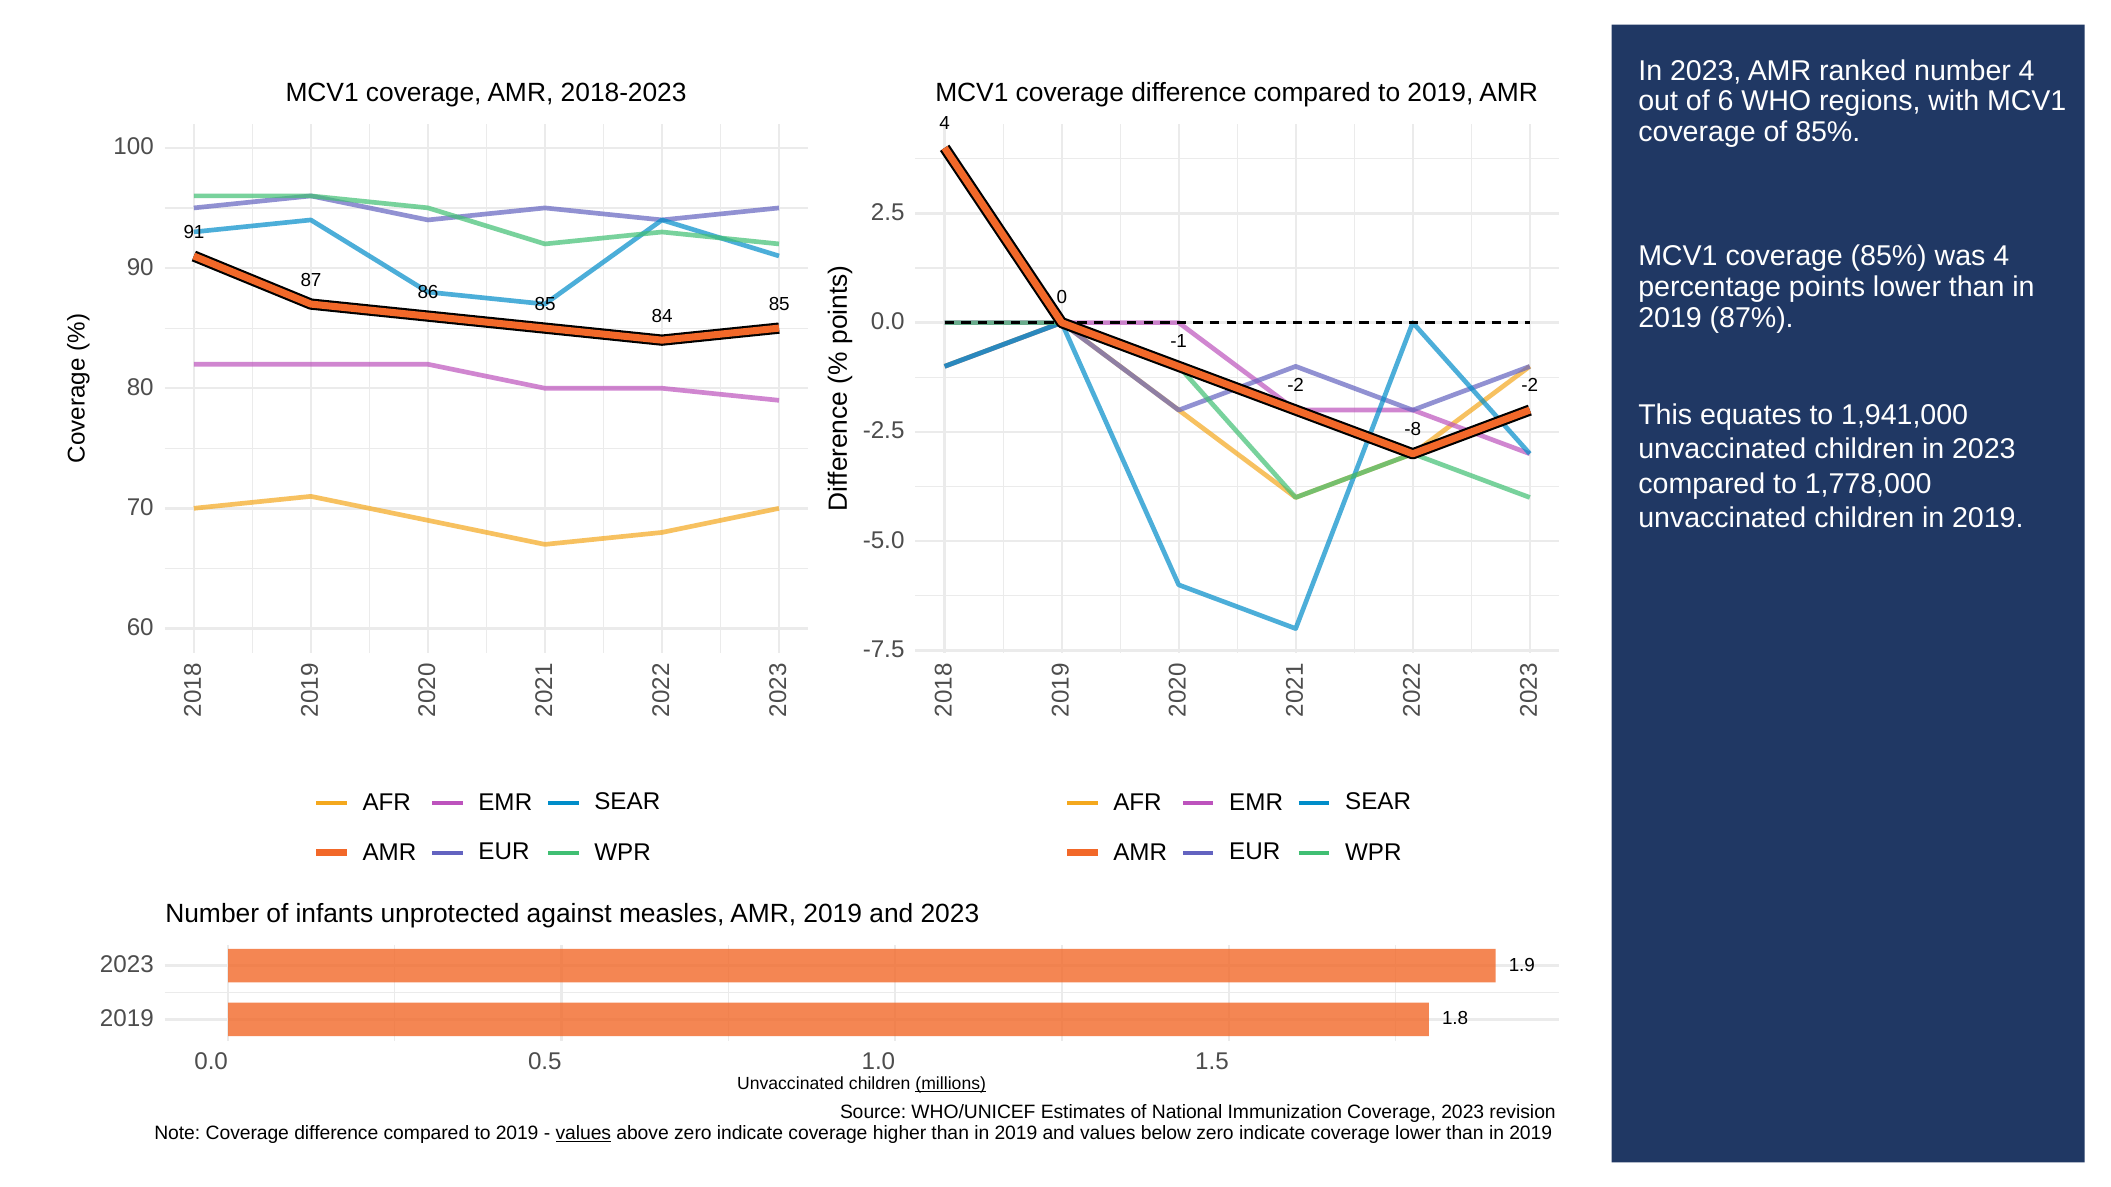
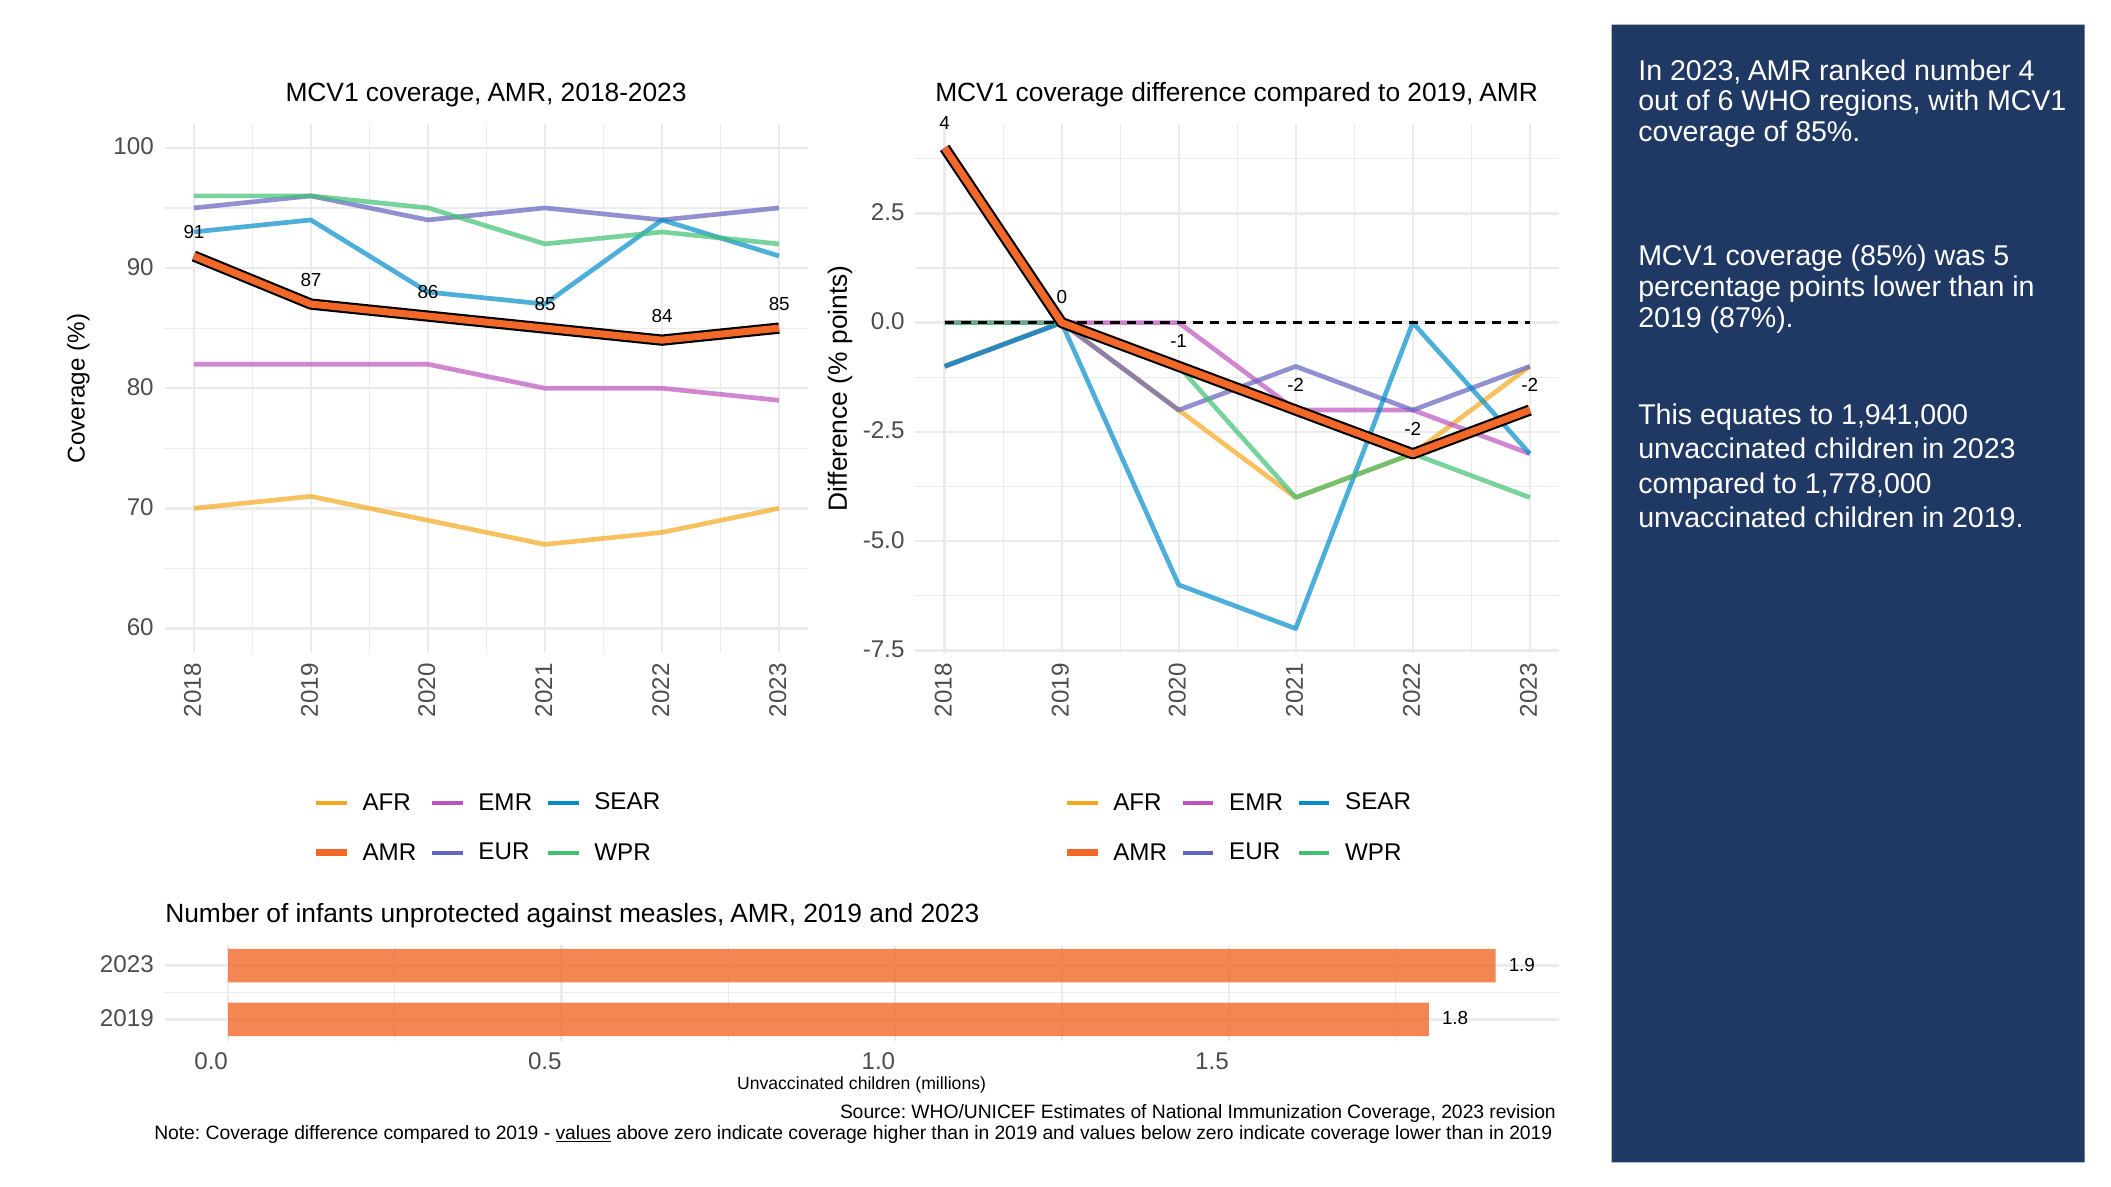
was 4: 4 -> 5 (2001, 257)
-8: -8 -> -2 (1413, 429)
millions underline: present -> none (951, 1084)
